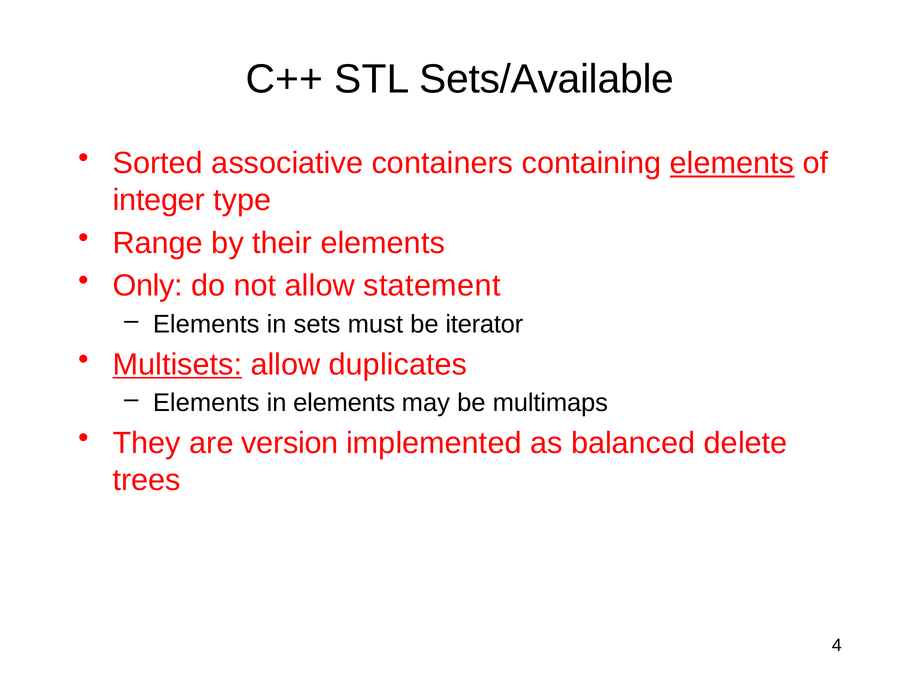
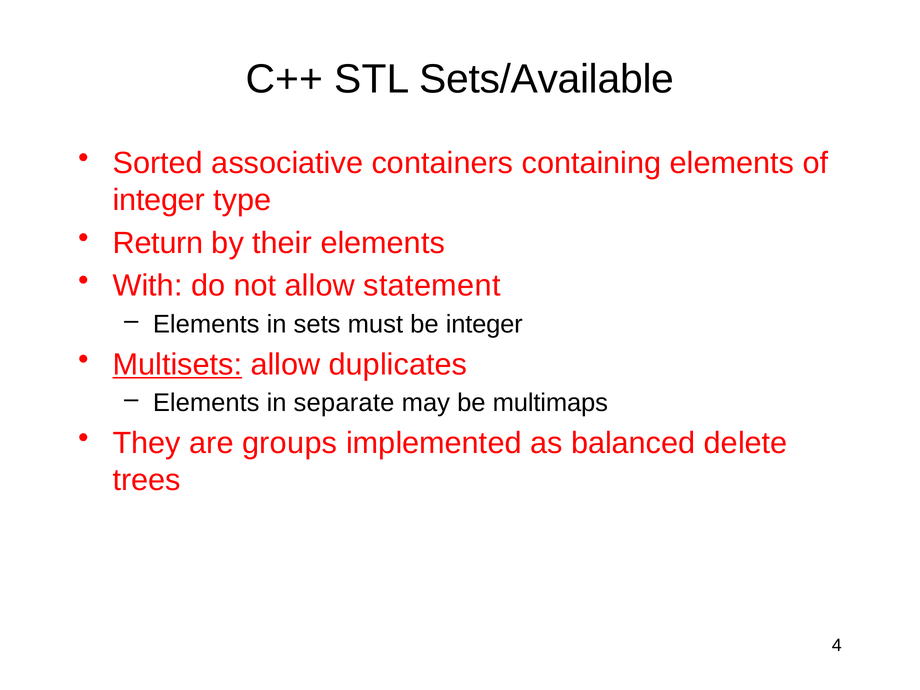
elements underline: present -> none (732, 163)
Range: Range -> Return (158, 243)
Only: Only -> With (148, 286)
be iterator: iterator -> integer (484, 324)
in elements: elements -> separate (344, 403)
version: version -> groups (290, 443)
